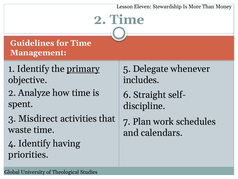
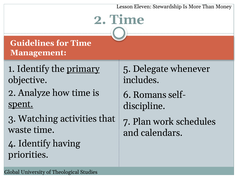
Straight: Straight -> Romans (150, 95)
spent underline: none -> present (21, 104)
Misdirect: Misdirect -> Watching (38, 118)
